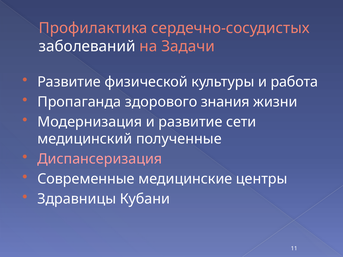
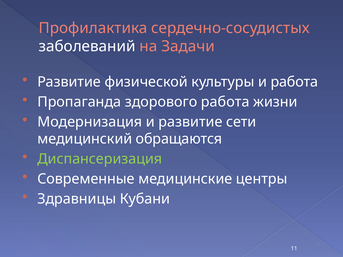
здорового знания: знания -> работа (225, 102)
полученные: полученные -> обращаются (179, 139)
Диспансеризация colour: pink -> light green (100, 159)
